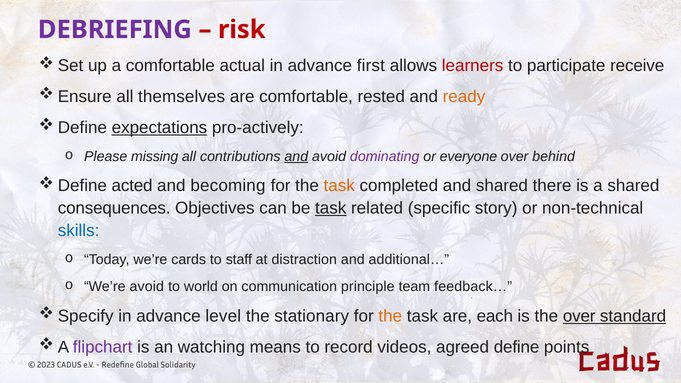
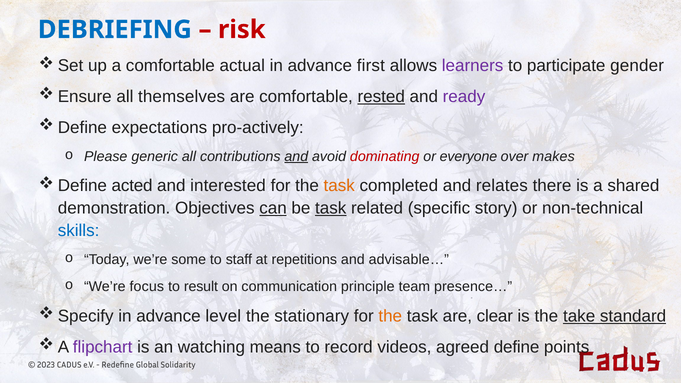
DEBRIEFING colour: purple -> blue (115, 30)
learners colour: red -> purple (473, 66)
receive: receive -> gender (637, 66)
rested underline: none -> present (381, 97)
ready colour: orange -> purple (464, 97)
expectations underline: present -> none (159, 128)
missing: missing -> generic (155, 156)
dominating colour: purple -> red (385, 156)
behind: behind -> makes (554, 156)
becoming: becoming -> interested (228, 186)
and shared: shared -> relates (502, 186)
consequences: consequences -> demonstration (114, 208)
can underline: none -> present (273, 208)
cards: cards -> some (189, 259)
distraction: distraction -> repetitions (304, 259)
additional…: additional… -> advisable… (409, 259)
We’re avoid: avoid -> focus (147, 287)
world: world -> result (201, 287)
feedback…: feedback… -> presence… (473, 287)
each: each -> clear (495, 316)
the over: over -> take (579, 316)
